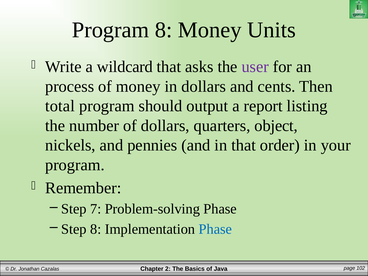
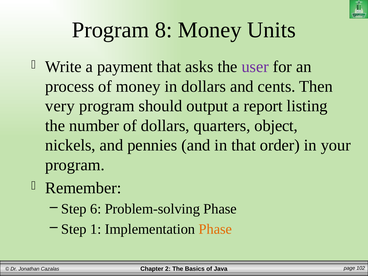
wildcard: wildcard -> payment (125, 67)
total: total -> very (60, 106)
7: 7 -> 6 (96, 209)
Step 8: 8 -> 1 (96, 229)
Phase colour: blue -> orange (215, 229)
